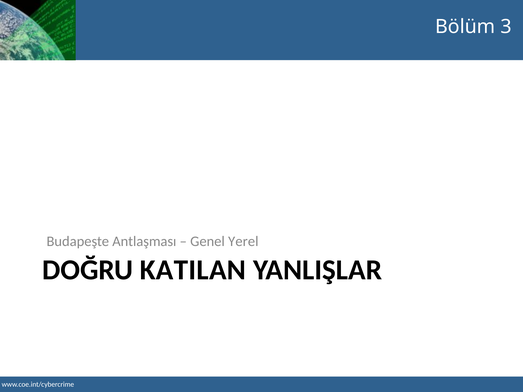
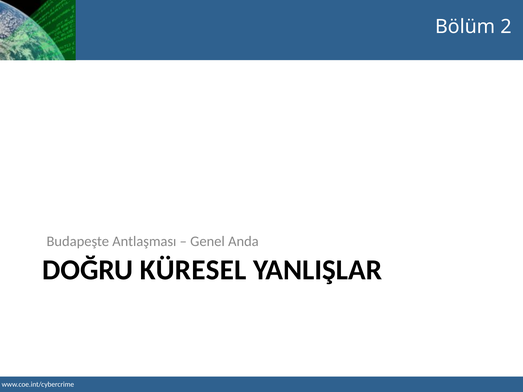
3: 3 -> 2 (506, 27)
Yerel: Yerel -> Anda (243, 241)
KATILAN: KATILAN -> KÜRESEL (193, 270)
